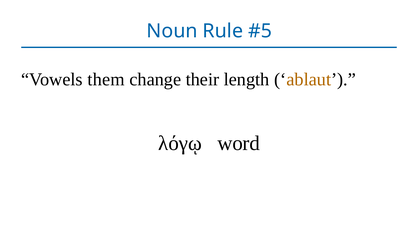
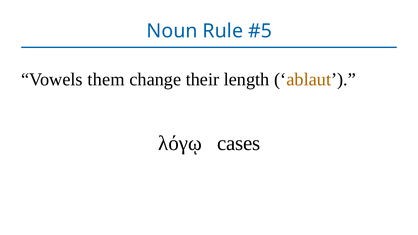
word: word -> cases (239, 143)
